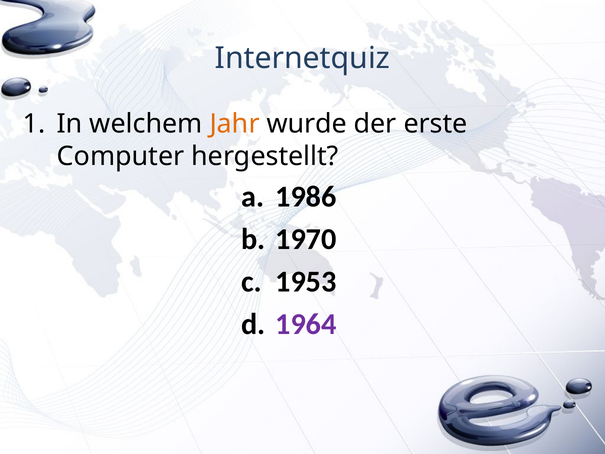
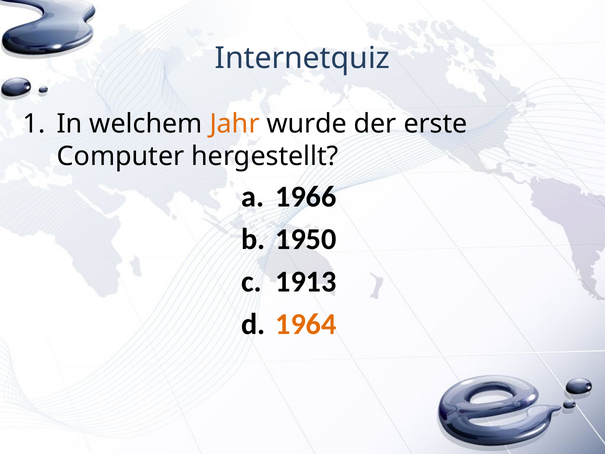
1986: 1986 -> 1966 (306, 197)
1970: 1970 -> 1950 (306, 239)
1953: 1953 -> 1913 (306, 282)
1964 colour: purple -> orange (306, 324)
